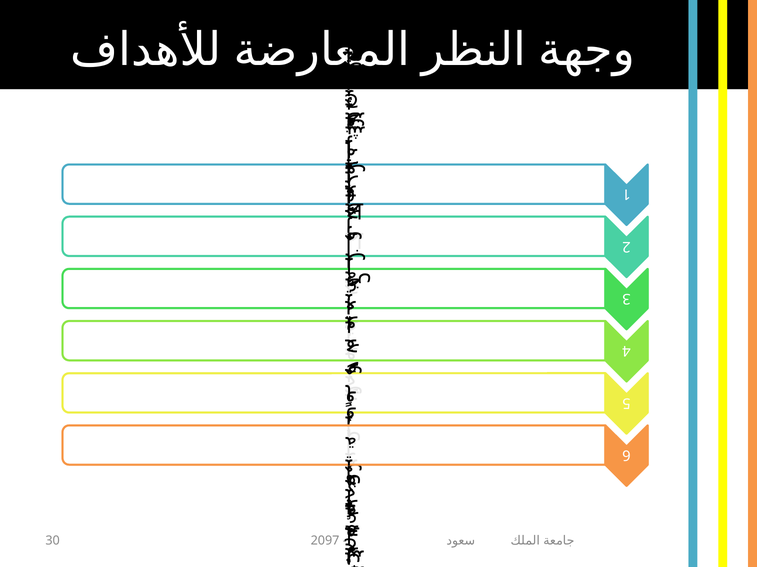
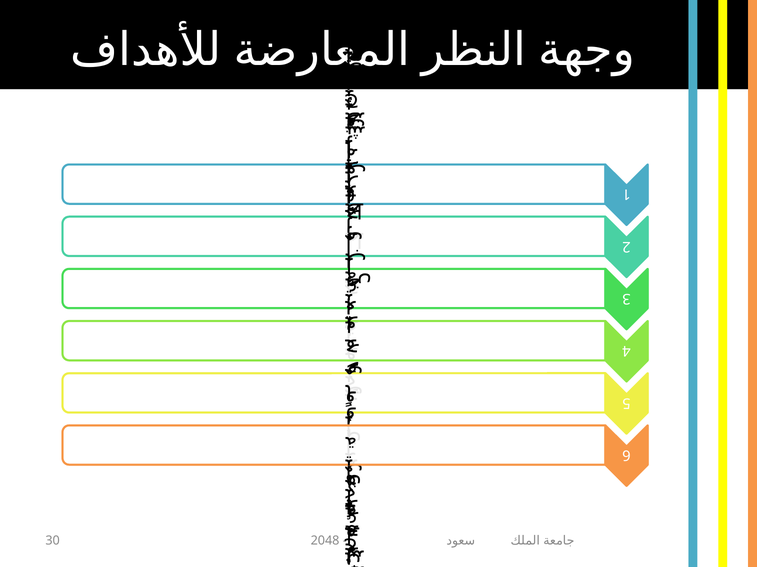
2097: 2097 -> 2048 (325, 541)
